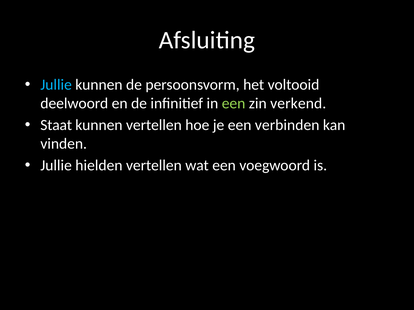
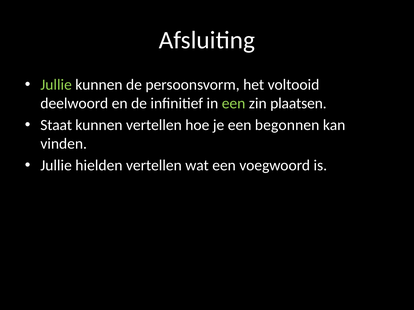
Jullie colour: light blue -> light green (56, 85)
verkend: verkend -> plaatsen (298, 104)
verbinden: verbinden -> begonnen (287, 125)
